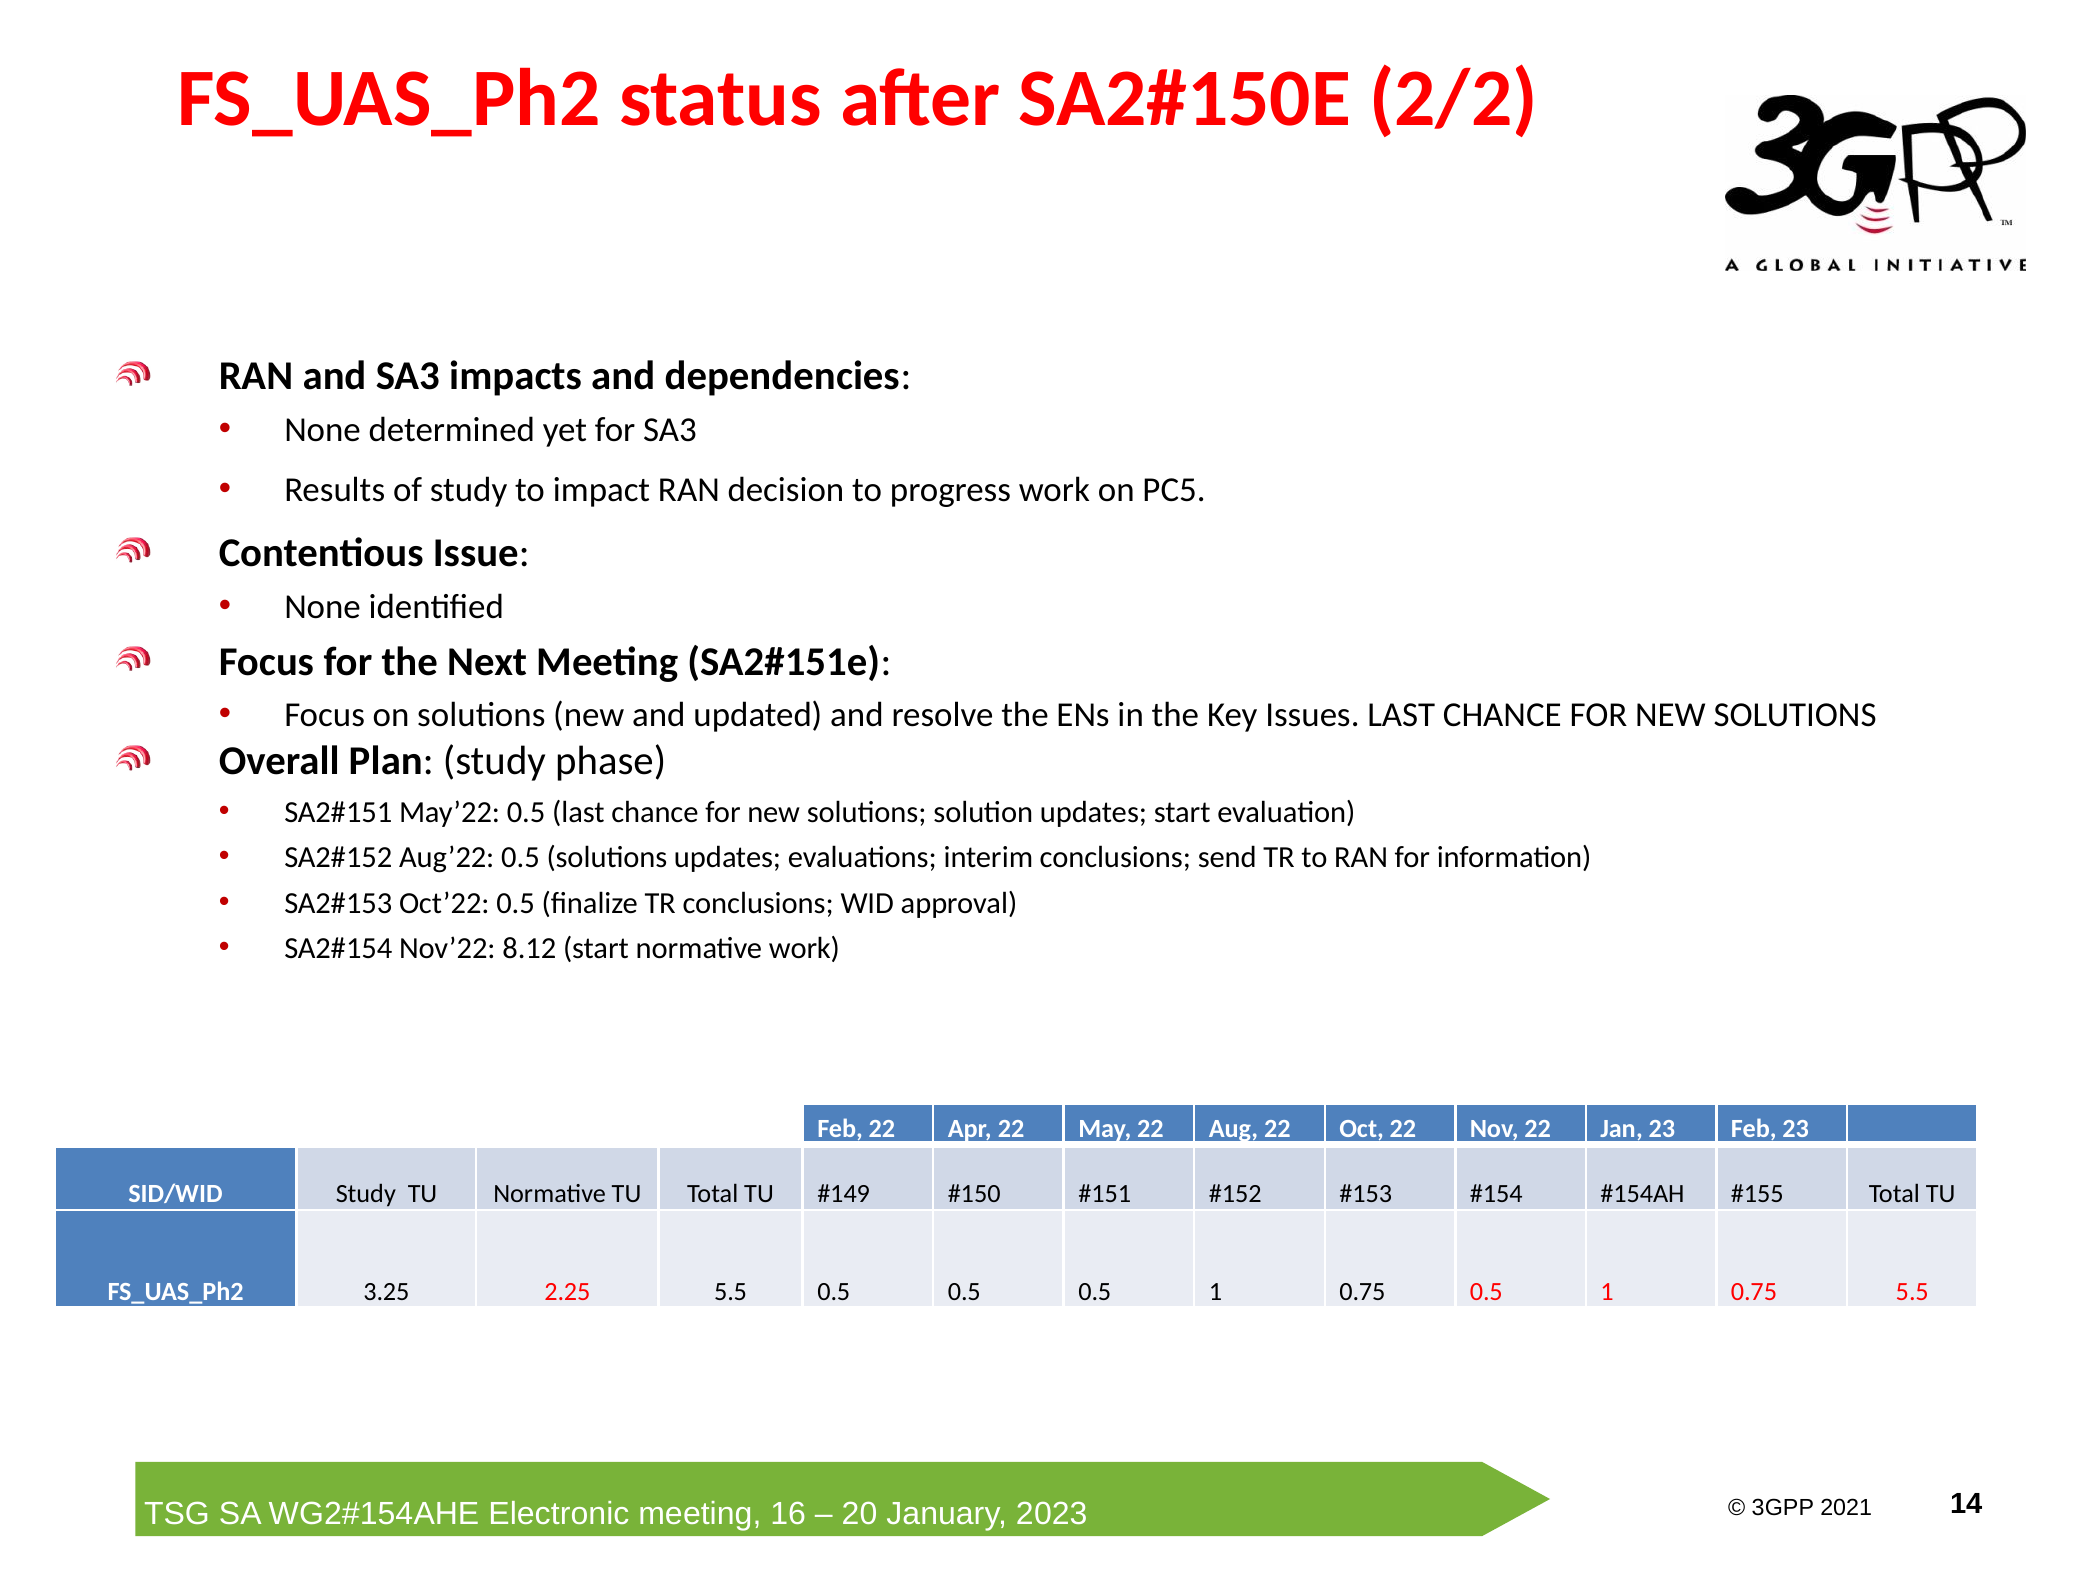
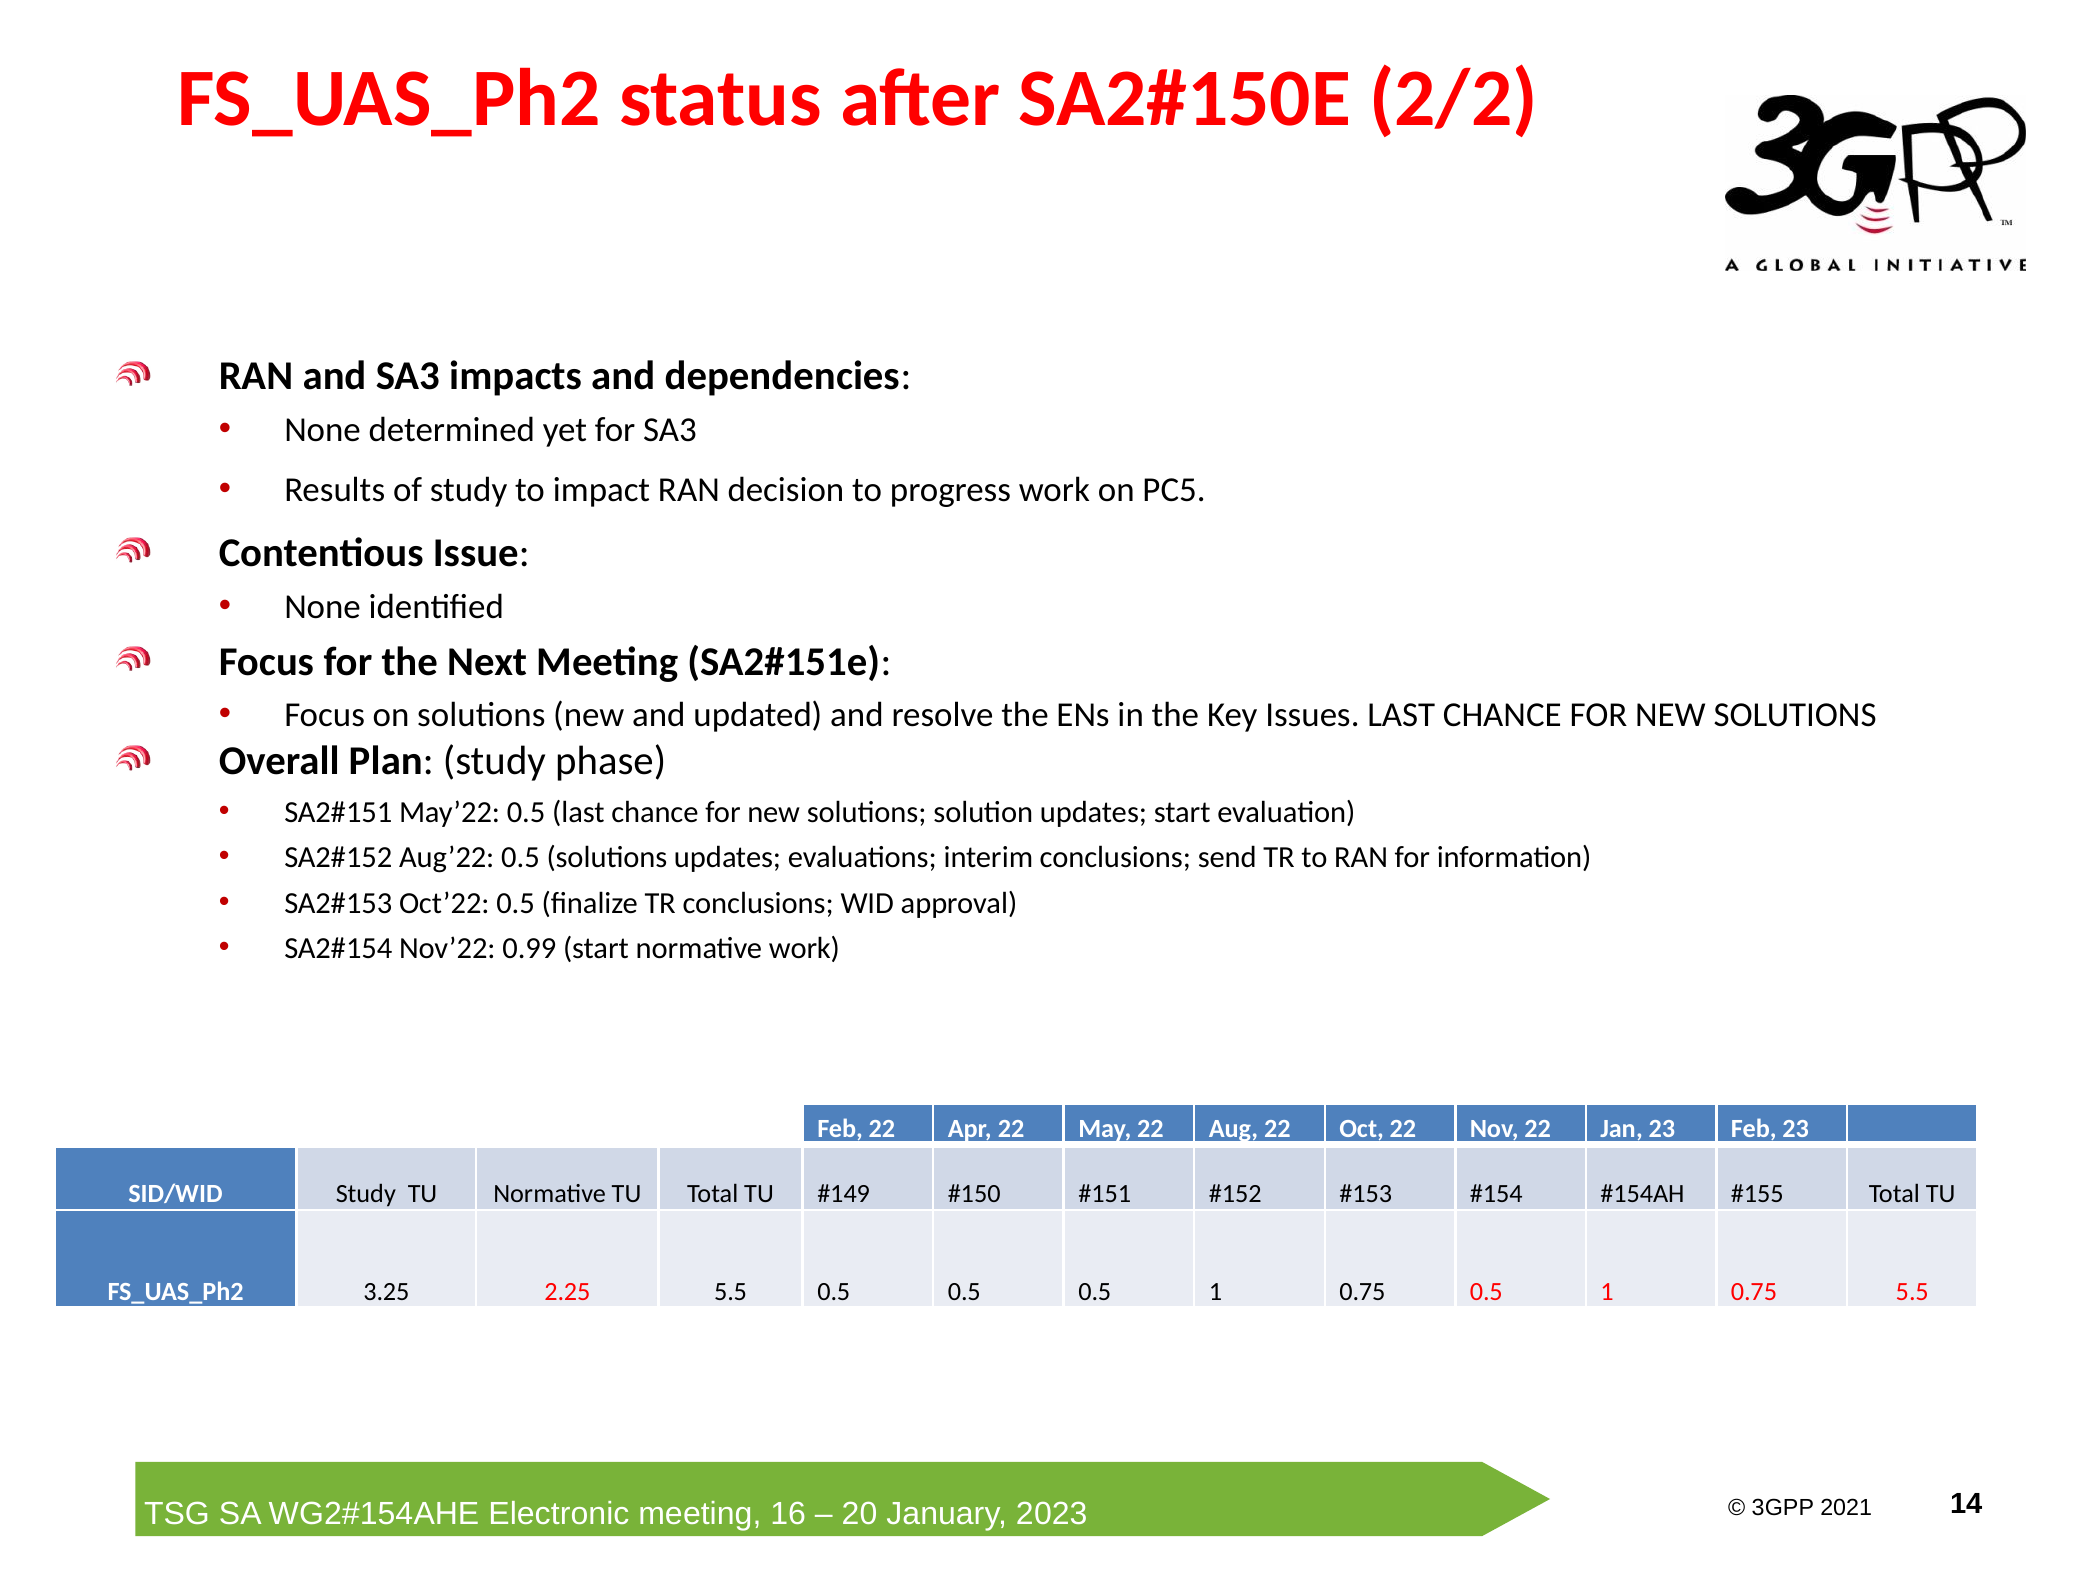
8.12: 8.12 -> 0.99 (529, 948)
